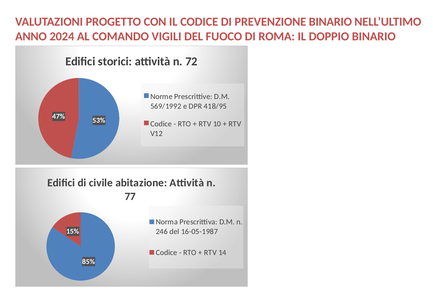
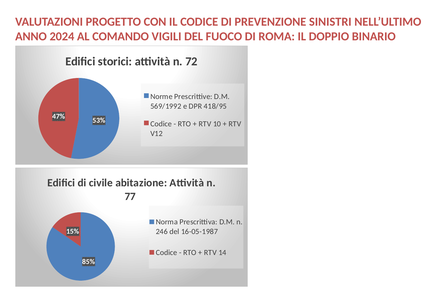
BINARIO: BINARIO -> SINISTRI (330, 22)
